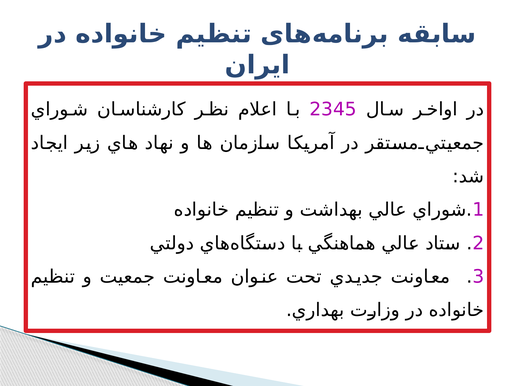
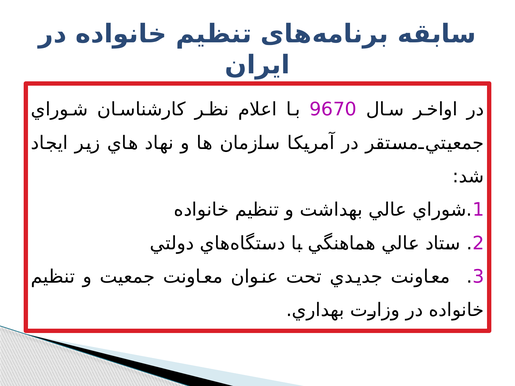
2345: 2345 -> 9670 (333, 110)
